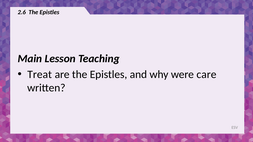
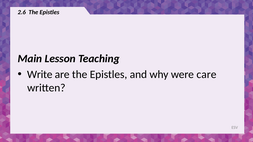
Treat: Treat -> Write (40, 75)
